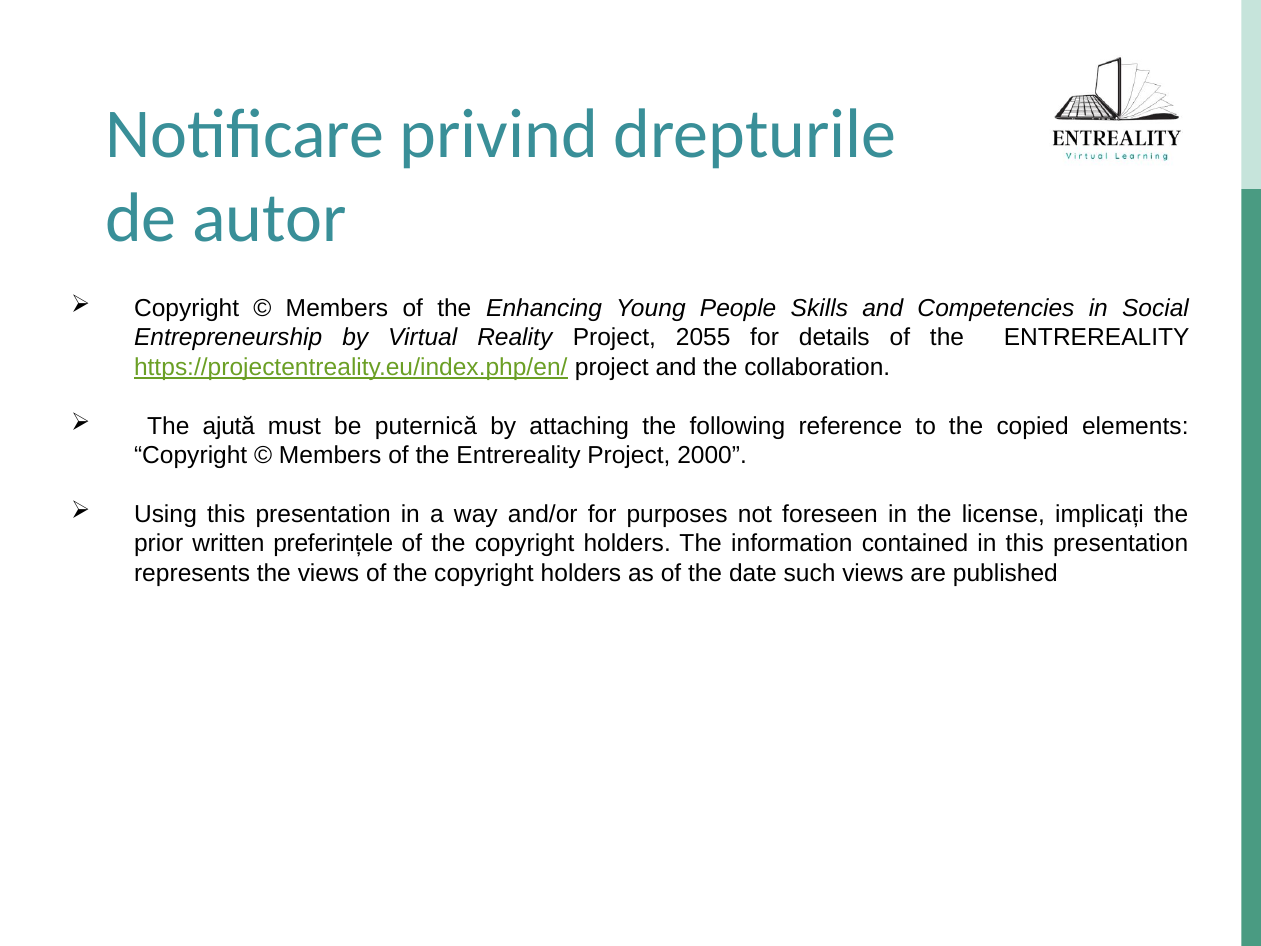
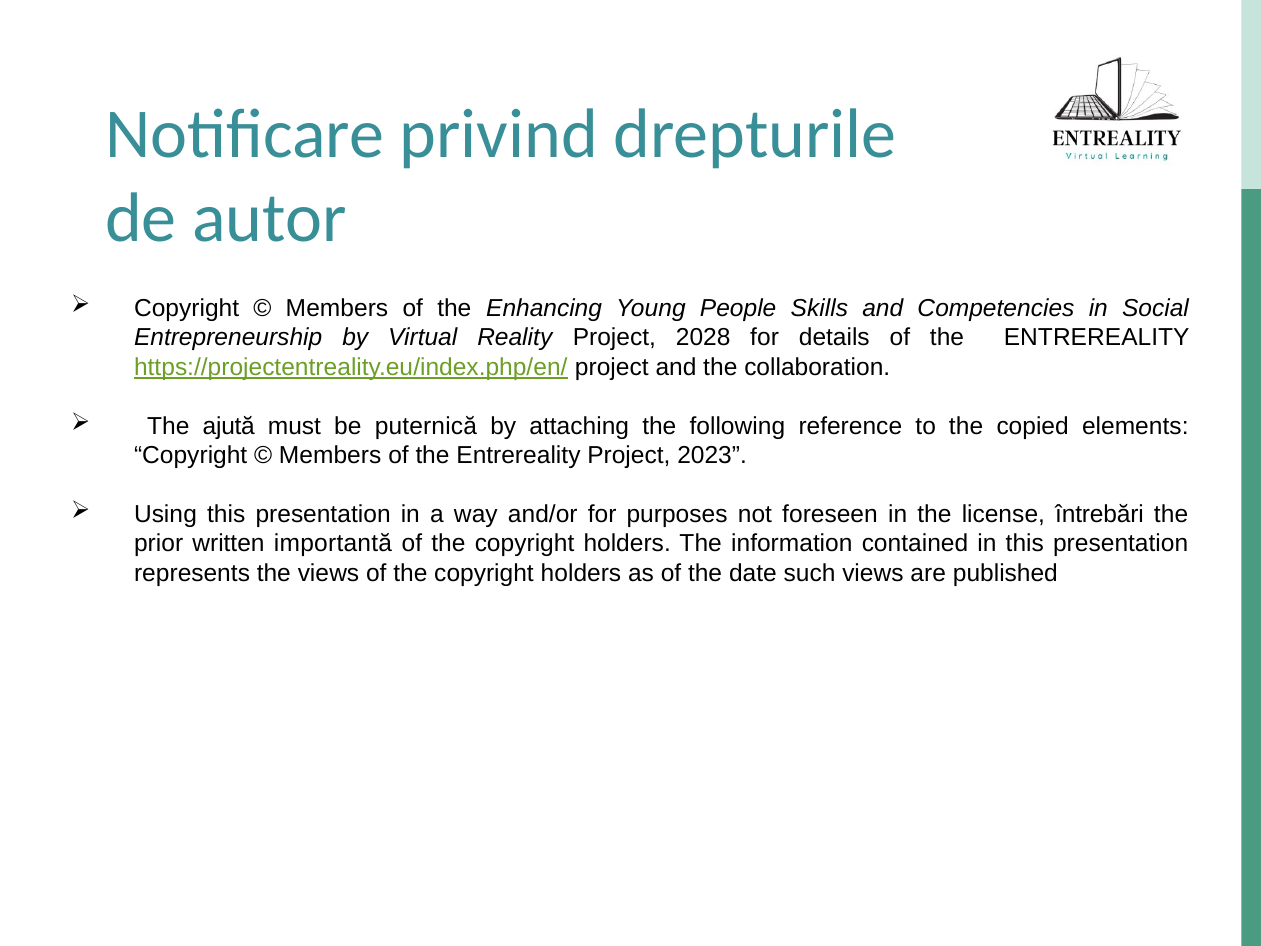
2055: 2055 -> 2028 (703, 338)
2000: 2000 -> 2023 (712, 455)
implicați: implicați -> întrebări (1100, 514)
preferințele: preferințele -> importantă (333, 544)
